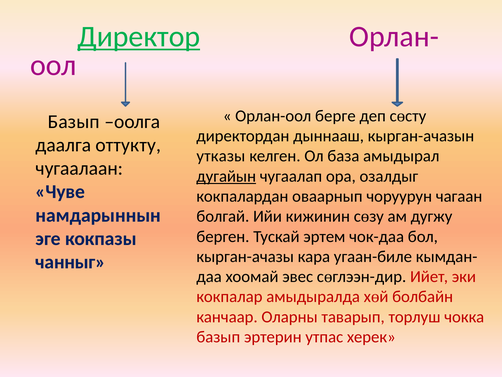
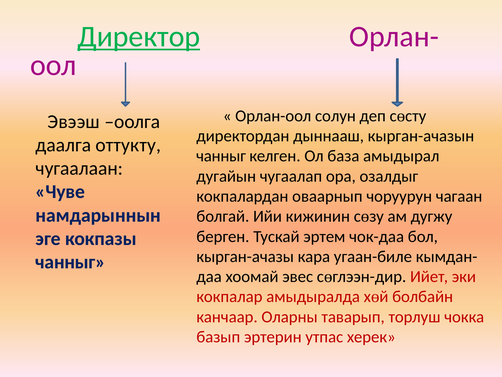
берге: берге -> солун (335, 116)
Базып: Базып -> Эвээш (74, 121)
утказы: утказы -> чанныг (221, 156)
дугайын underline: present -> none (226, 176)
